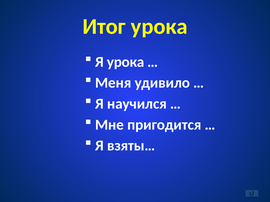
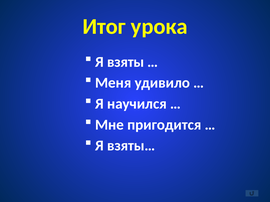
Я урока: урока -> взяты (126, 62)
